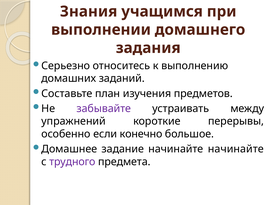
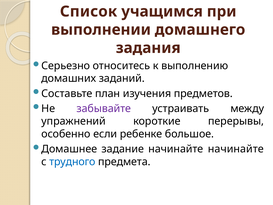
Знания: Знания -> Список (89, 11)
конечно: конечно -> ребенке (141, 134)
трудного colour: purple -> blue (72, 162)
